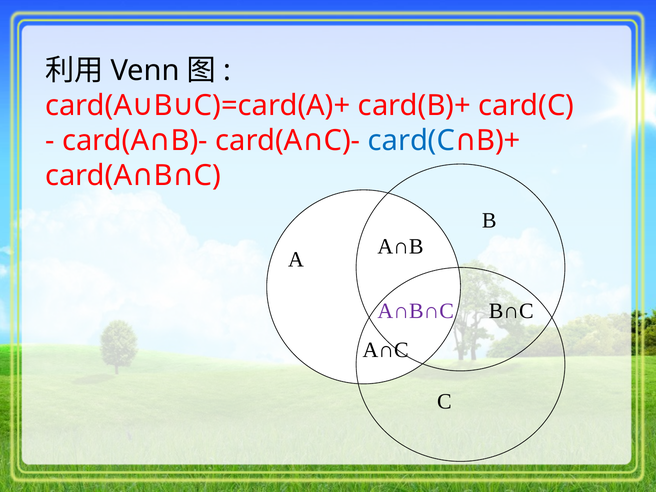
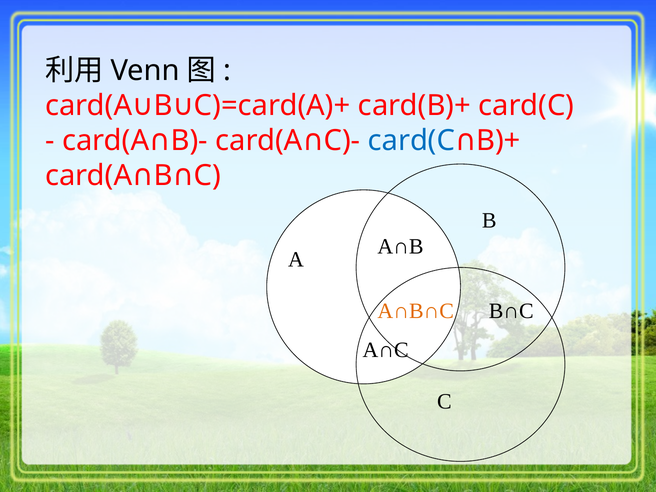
A∩B∩C colour: purple -> orange (416, 311)
